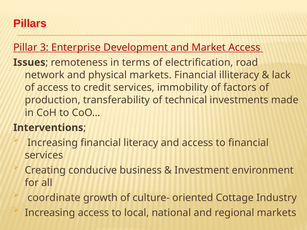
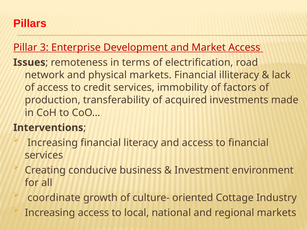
technical: technical -> acquired (186, 100)
